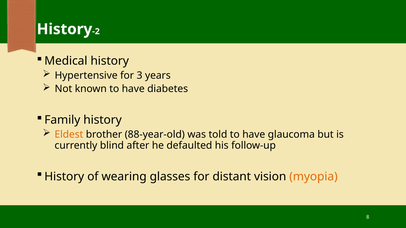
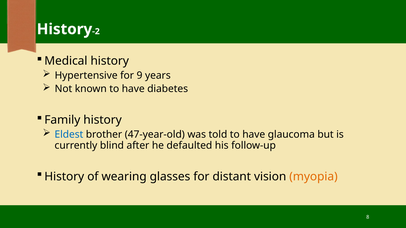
3: 3 -> 9 (140, 76)
Eldest colour: orange -> blue (69, 135)
88-year-old: 88-year-old -> 47-year-old (155, 135)
